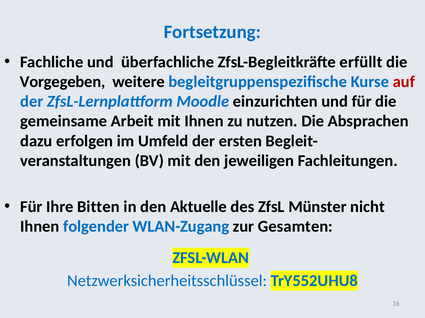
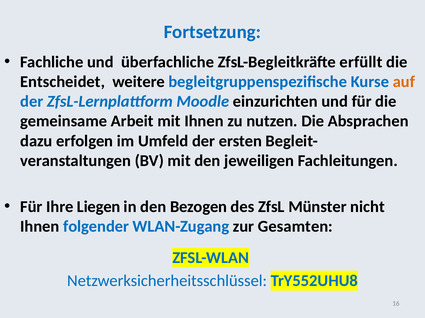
Vorgegeben: Vorgegeben -> Entscheidet (63, 82)
auf colour: red -> orange (404, 82)
Bitten: Bitten -> Liegen (99, 207)
Aktuelle: Aktuelle -> Bezogen (199, 207)
